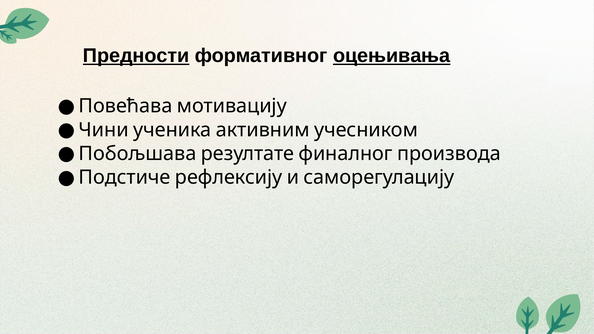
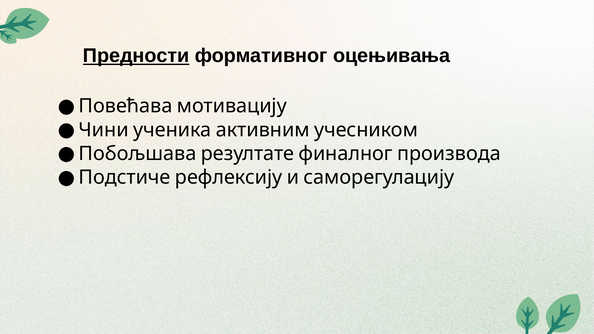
оцењивања underline: present -> none (392, 56)
